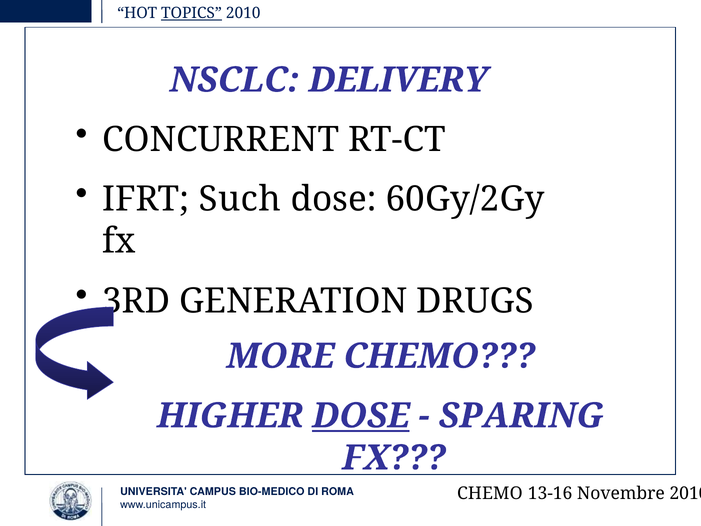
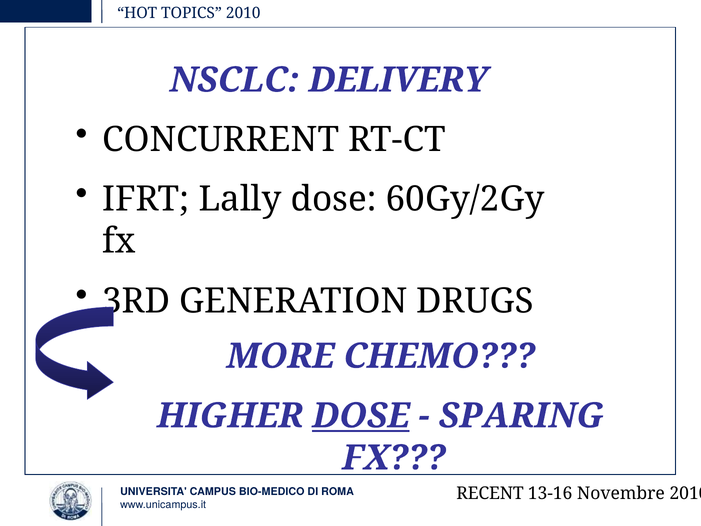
TOPICS underline: present -> none (191, 13)
Such: Such -> Lally (240, 199)
CHEMO: CHEMO -> RECENT (490, 493)
